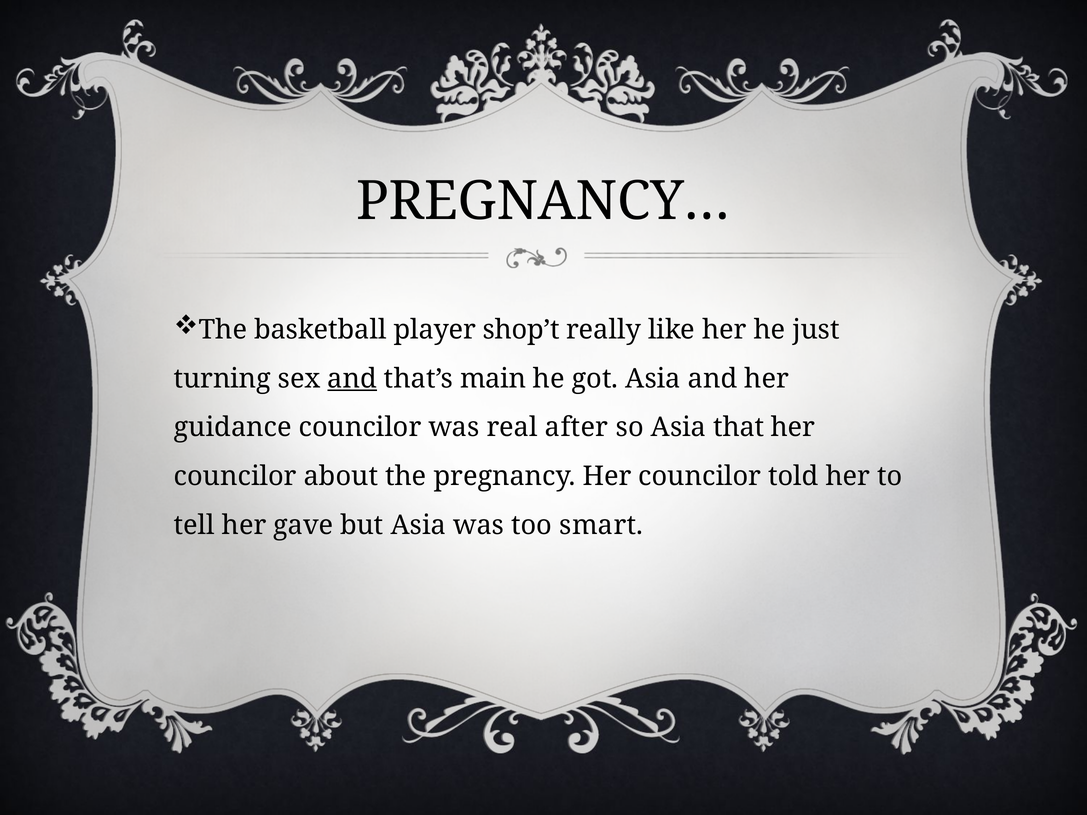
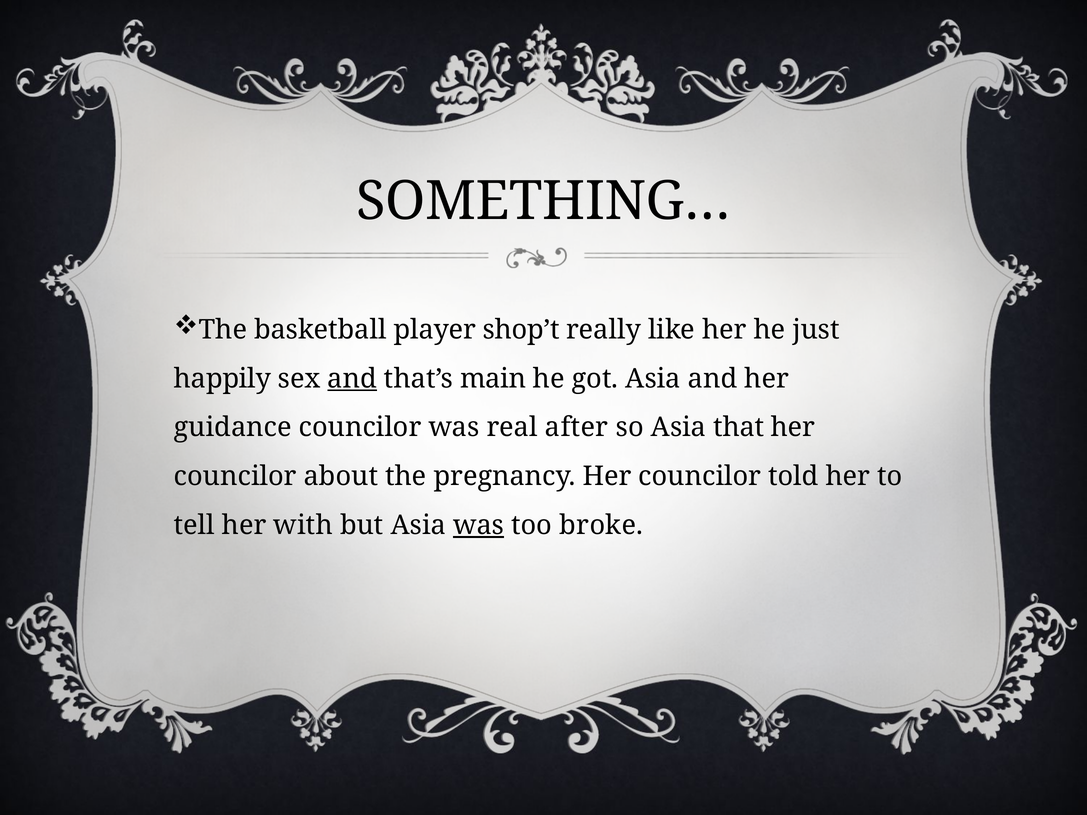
PREGNANCY…: PREGNANCY… -> SOMETHING… (544, 201)
turning: turning -> happily (222, 379)
gave: gave -> with (303, 525)
was underline: none -> present (479, 525)
smart: smart -> broke (601, 525)
